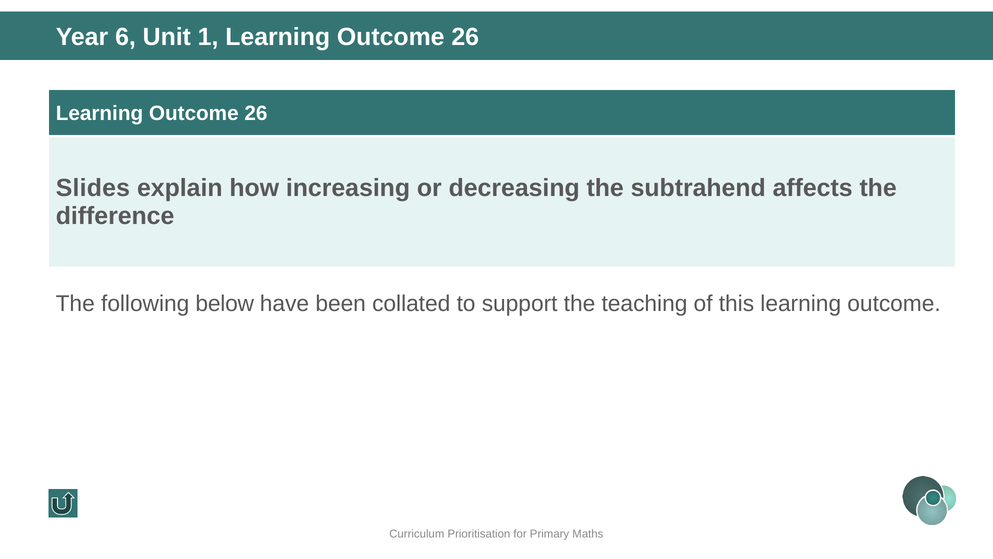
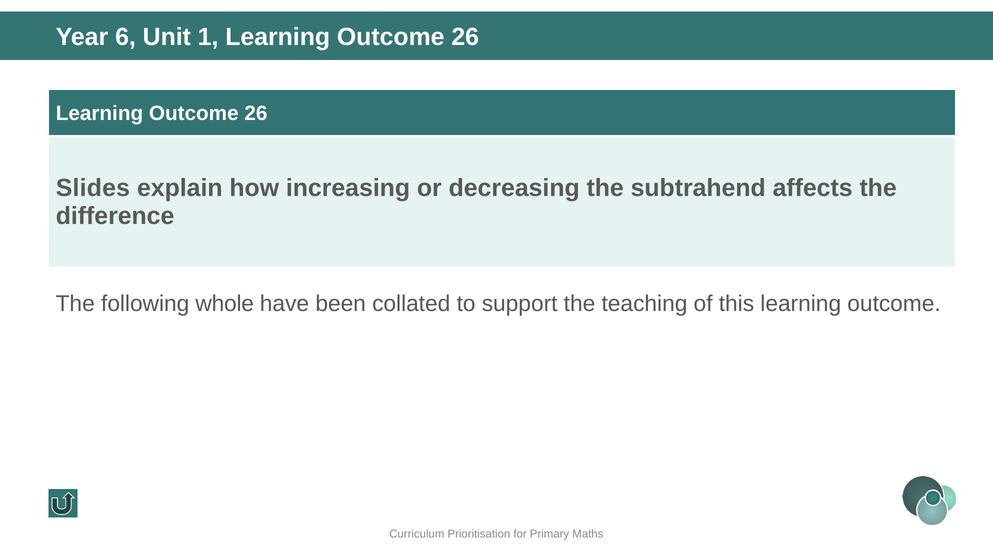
below: below -> whole (225, 304)
